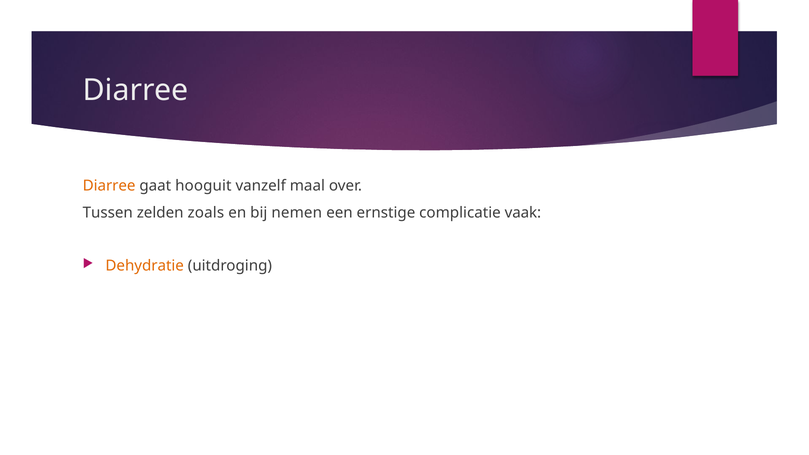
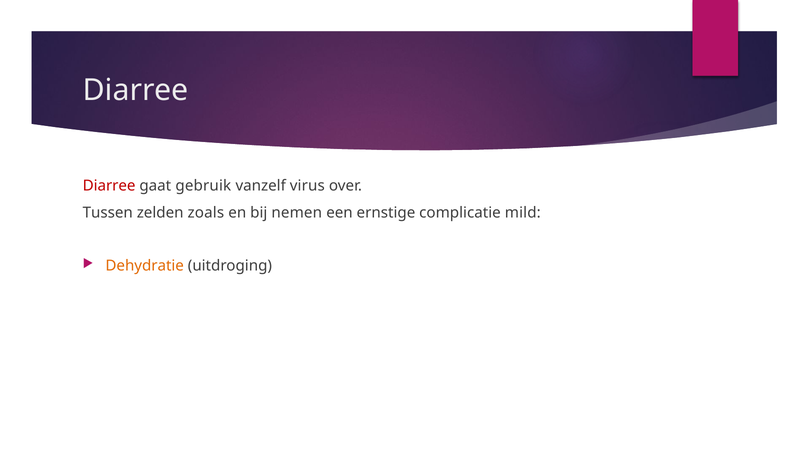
Diarree colour: orange -> red (109, 186)
hooguit: hooguit -> gebruik (203, 186)
maal: maal -> virus (307, 186)
vaak: vaak -> mild (523, 213)
